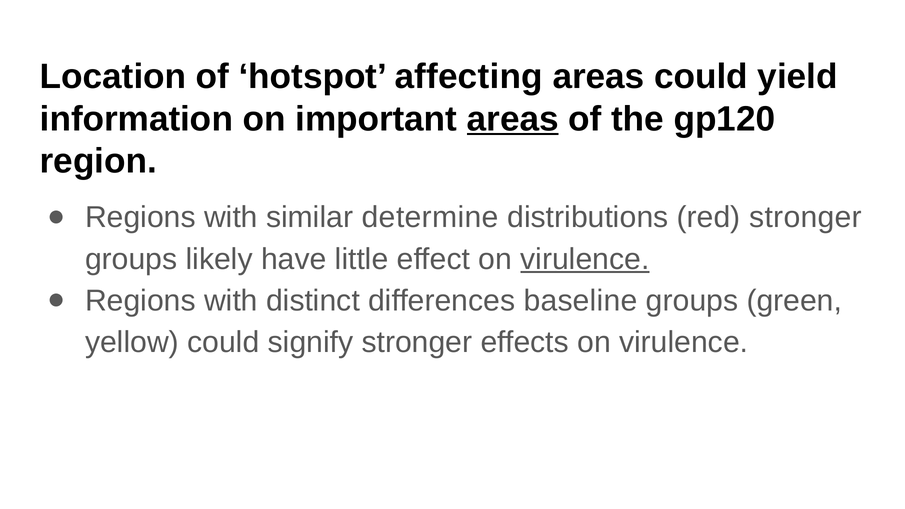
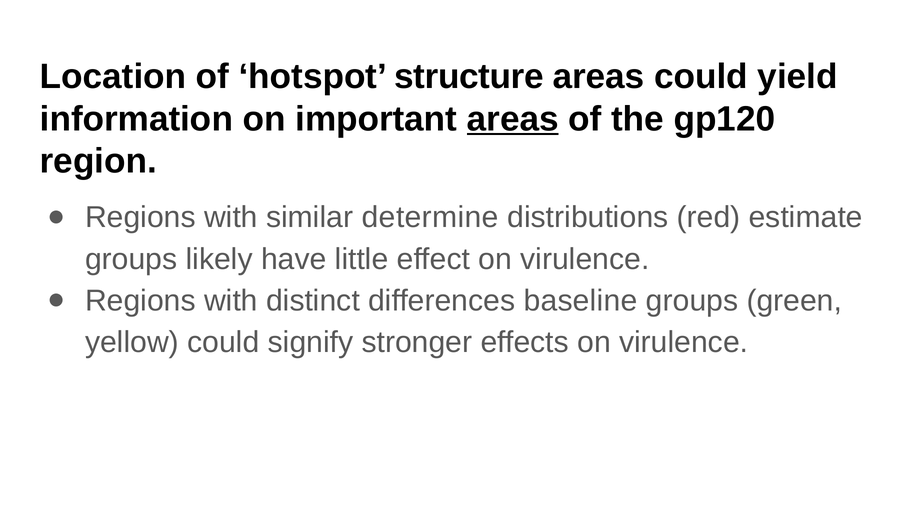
affecting: affecting -> structure (469, 77)
red stronger: stronger -> estimate (806, 218)
virulence underline: present -> none (585, 259)
